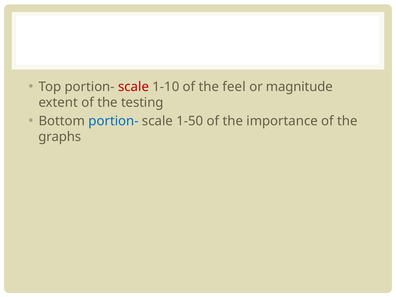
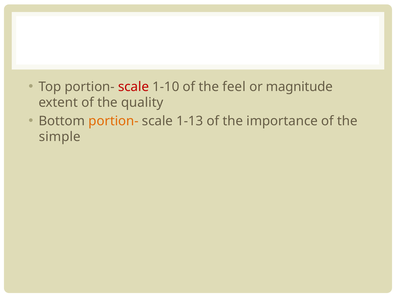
testing: testing -> quality (142, 103)
portion- colour: blue -> orange (114, 121)
1-50: 1-50 -> 1-13 (190, 121)
graphs: graphs -> simple (60, 137)
